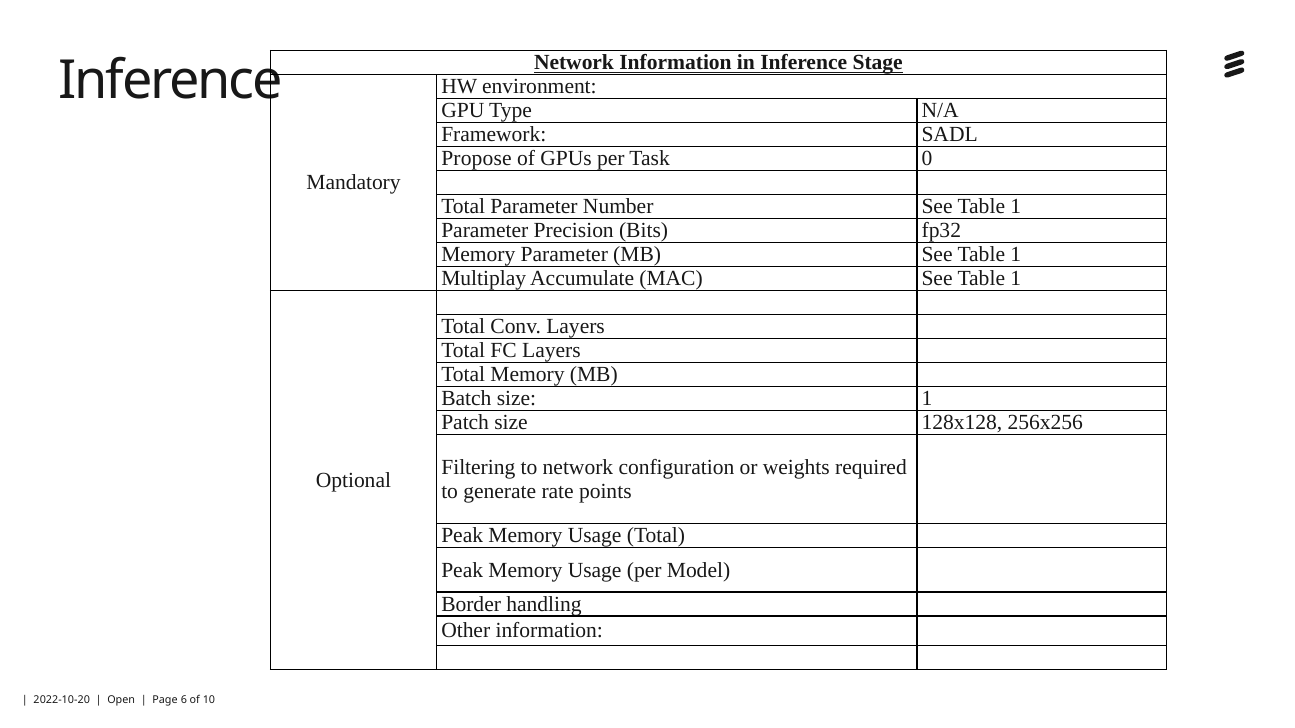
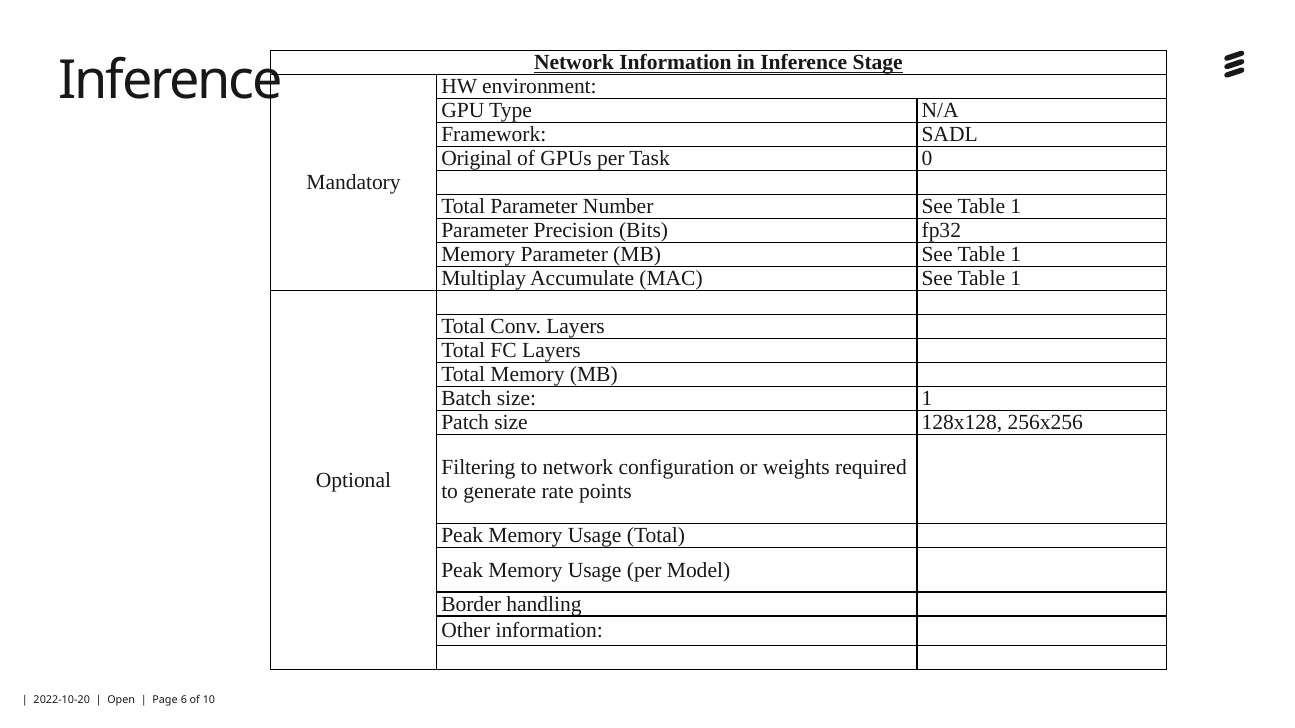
Propose: Propose -> Original (477, 159)
